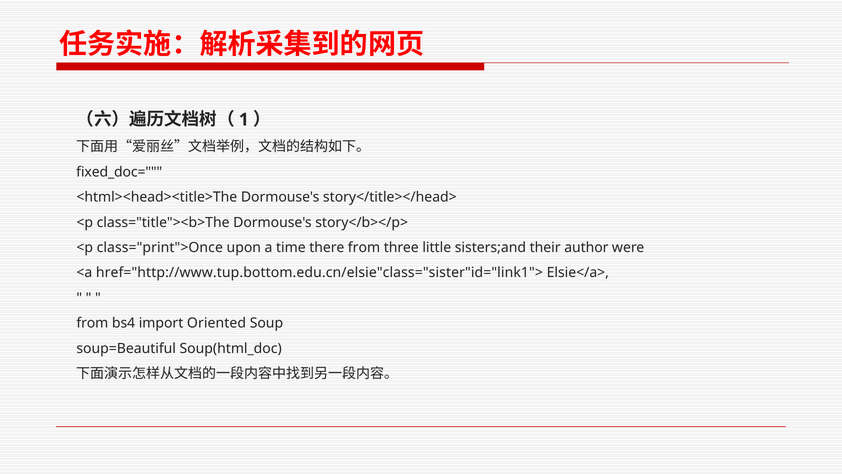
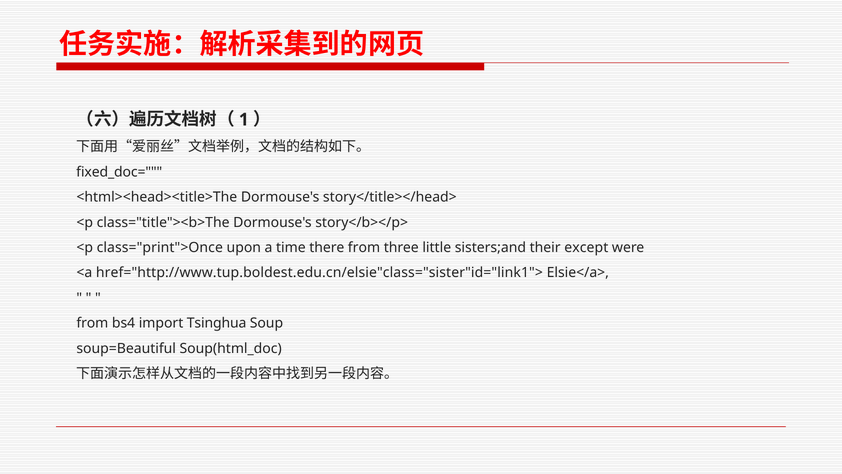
author: author -> except (586, 247)
href="http://www.tup.bottom.edu.cn/elsie"class="sister"id="link1">: href="http://www.tup.bottom.edu.cn/elsie"class="sister"id="link1"> -> href="http://www.tup.boldest.edu.cn/elsie"class="sister"id="link1"> (319, 273)
Oriented: Oriented -> Tsinghua (217, 323)
